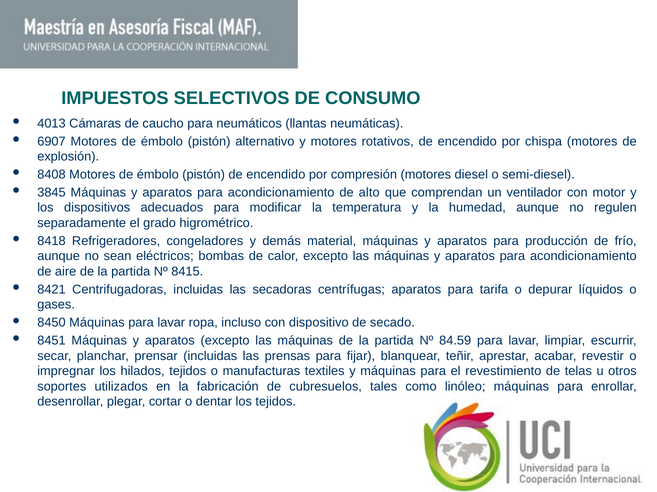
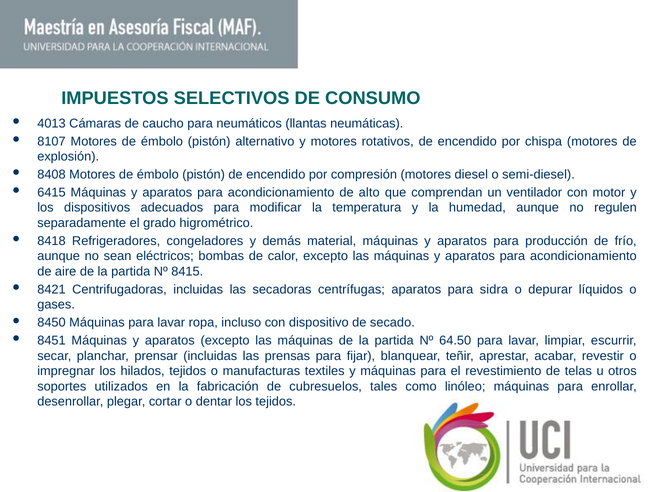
6907: 6907 -> 8107 (51, 142)
3845: 3845 -> 6415 (51, 193)
tarifa: tarifa -> sidra (494, 290)
84.59: 84.59 -> 64.50 (455, 341)
